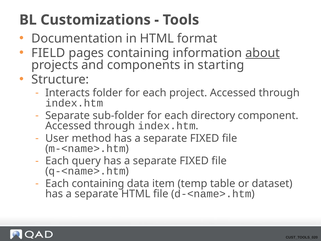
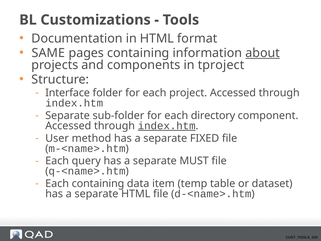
FIELD: FIELD -> SAME (48, 53)
starting: starting -> tproject (221, 65)
Interacts: Interacts -> Interface (68, 93)
index.htm underline: none -> present (167, 126)
FIXED: FIXED -> MUST (194, 161)
